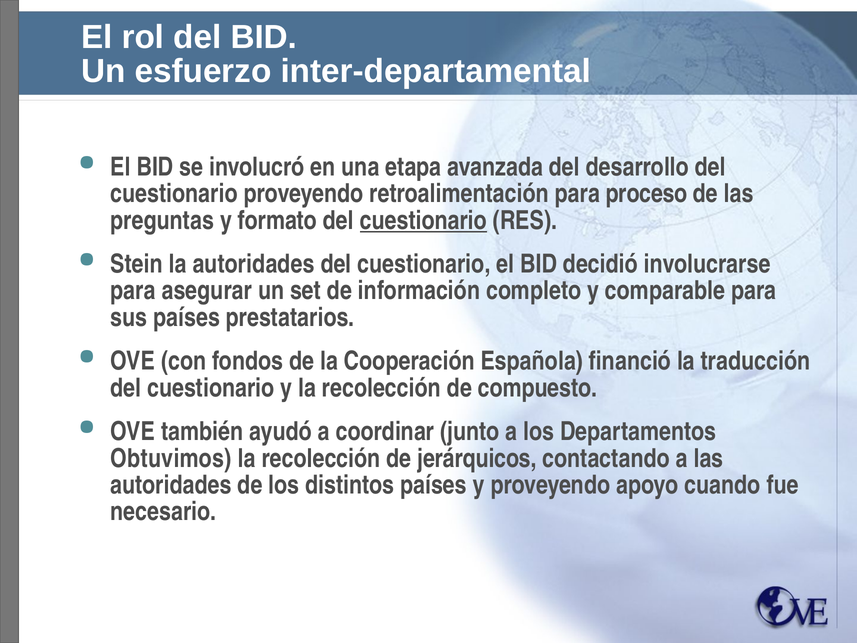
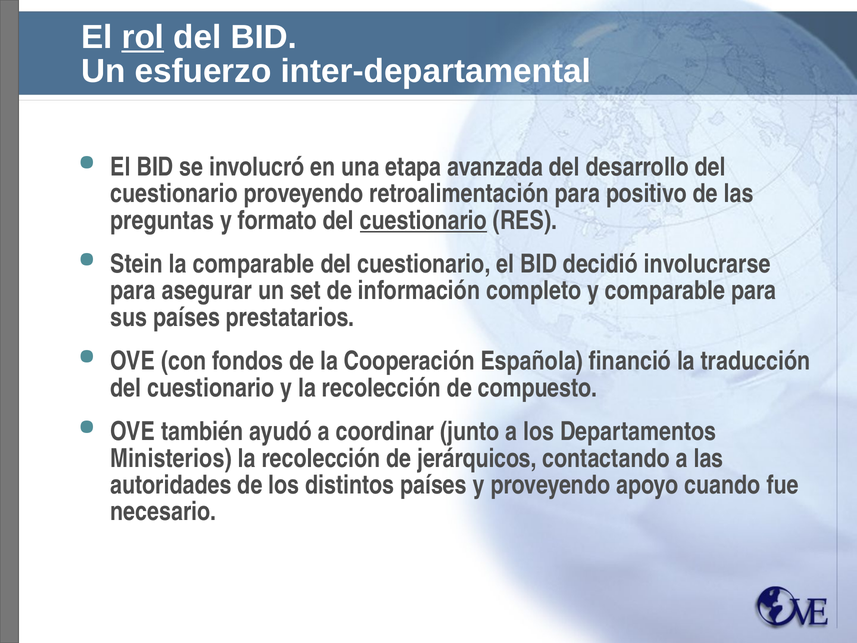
rol underline: none -> present (143, 37)
proceso: proceso -> positivo (647, 194)
la autoridades: autoridades -> comparable (253, 264)
Obtuvimos: Obtuvimos -> Ministerios (171, 458)
